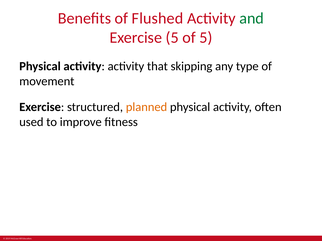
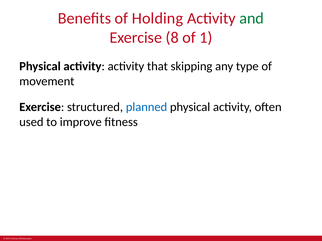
Flushed: Flushed -> Holding (157, 18)
Exercise 5: 5 -> 8 (172, 38)
of 5: 5 -> 1 (206, 38)
planned colour: orange -> blue (147, 107)
